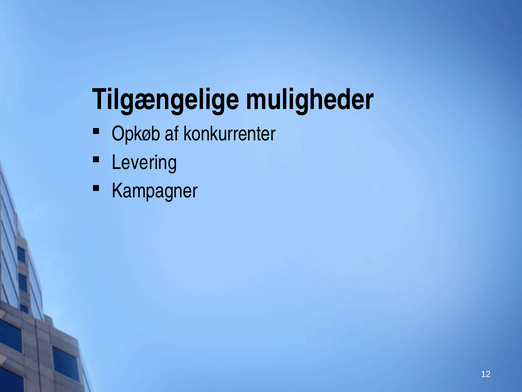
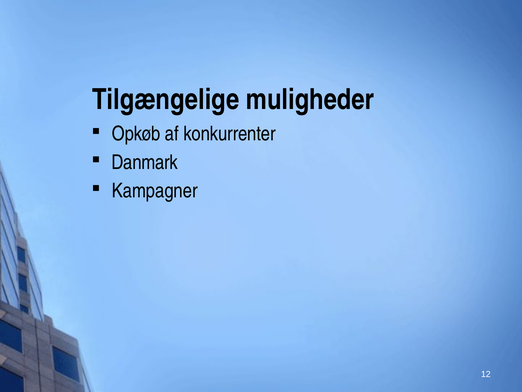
Levering: Levering -> Danmark (145, 162)
